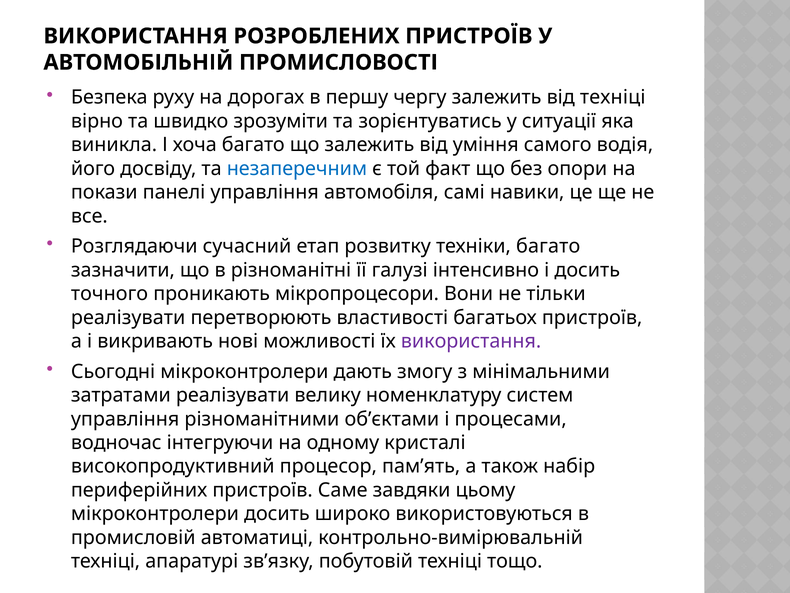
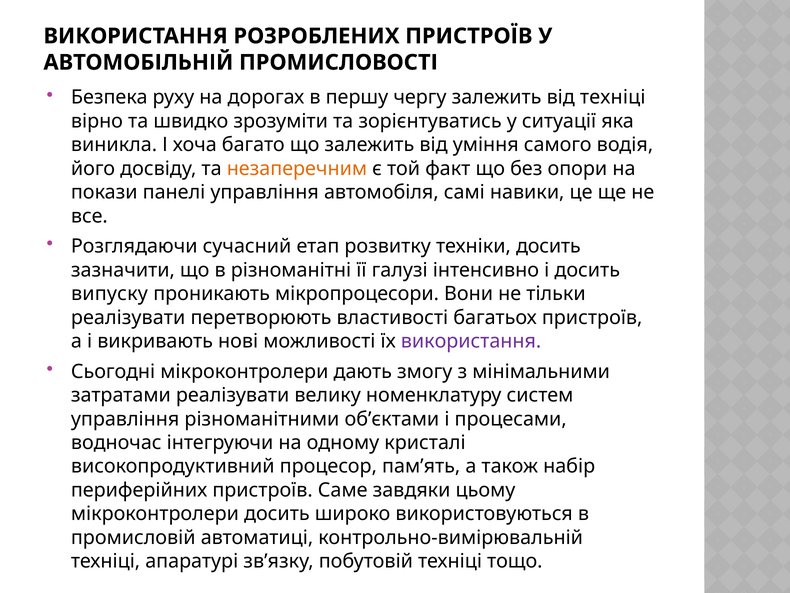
незаперечним colour: blue -> orange (297, 168)
техніки багато: багато -> досить (548, 246)
точного: точного -> випуску (109, 294)
